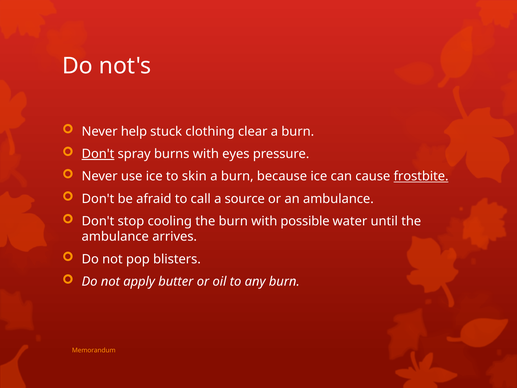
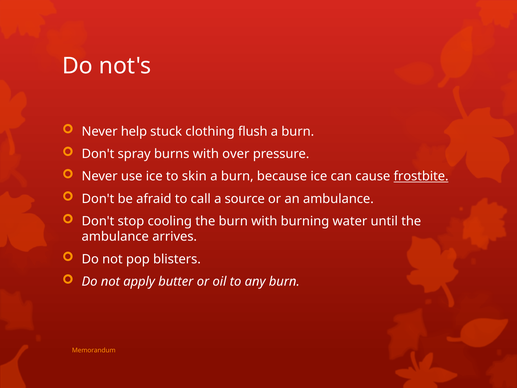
clear: clear -> flush (253, 131)
Don't underline: present -> none (98, 154)
eyes: eyes -> over (236, 154)
possible: possible -> burning (305, 221)
